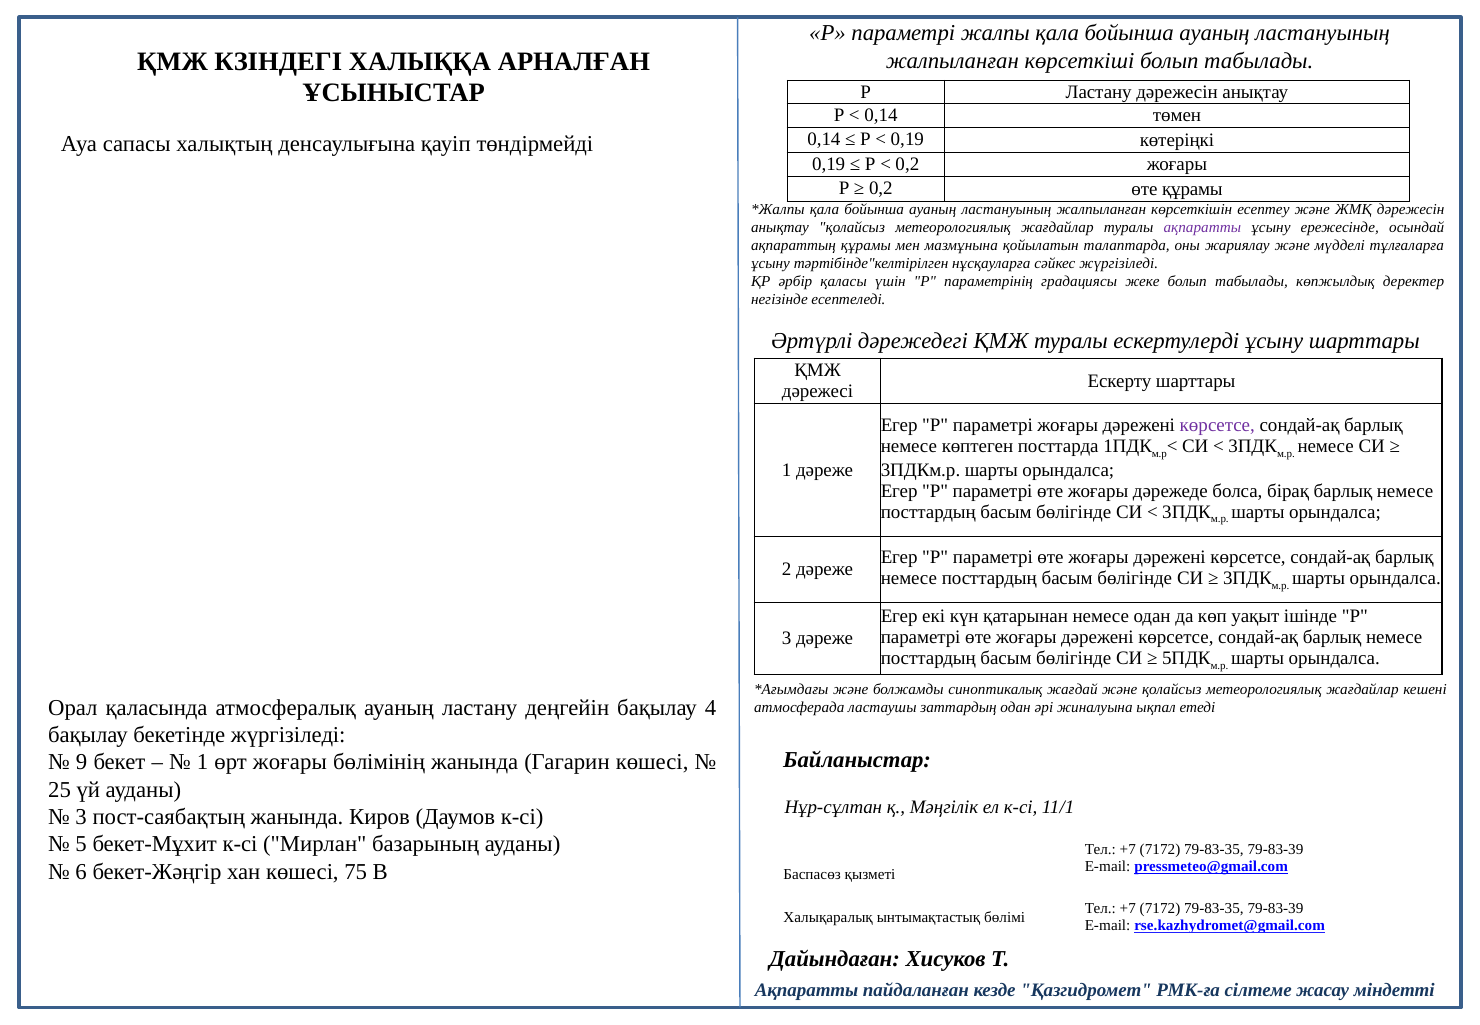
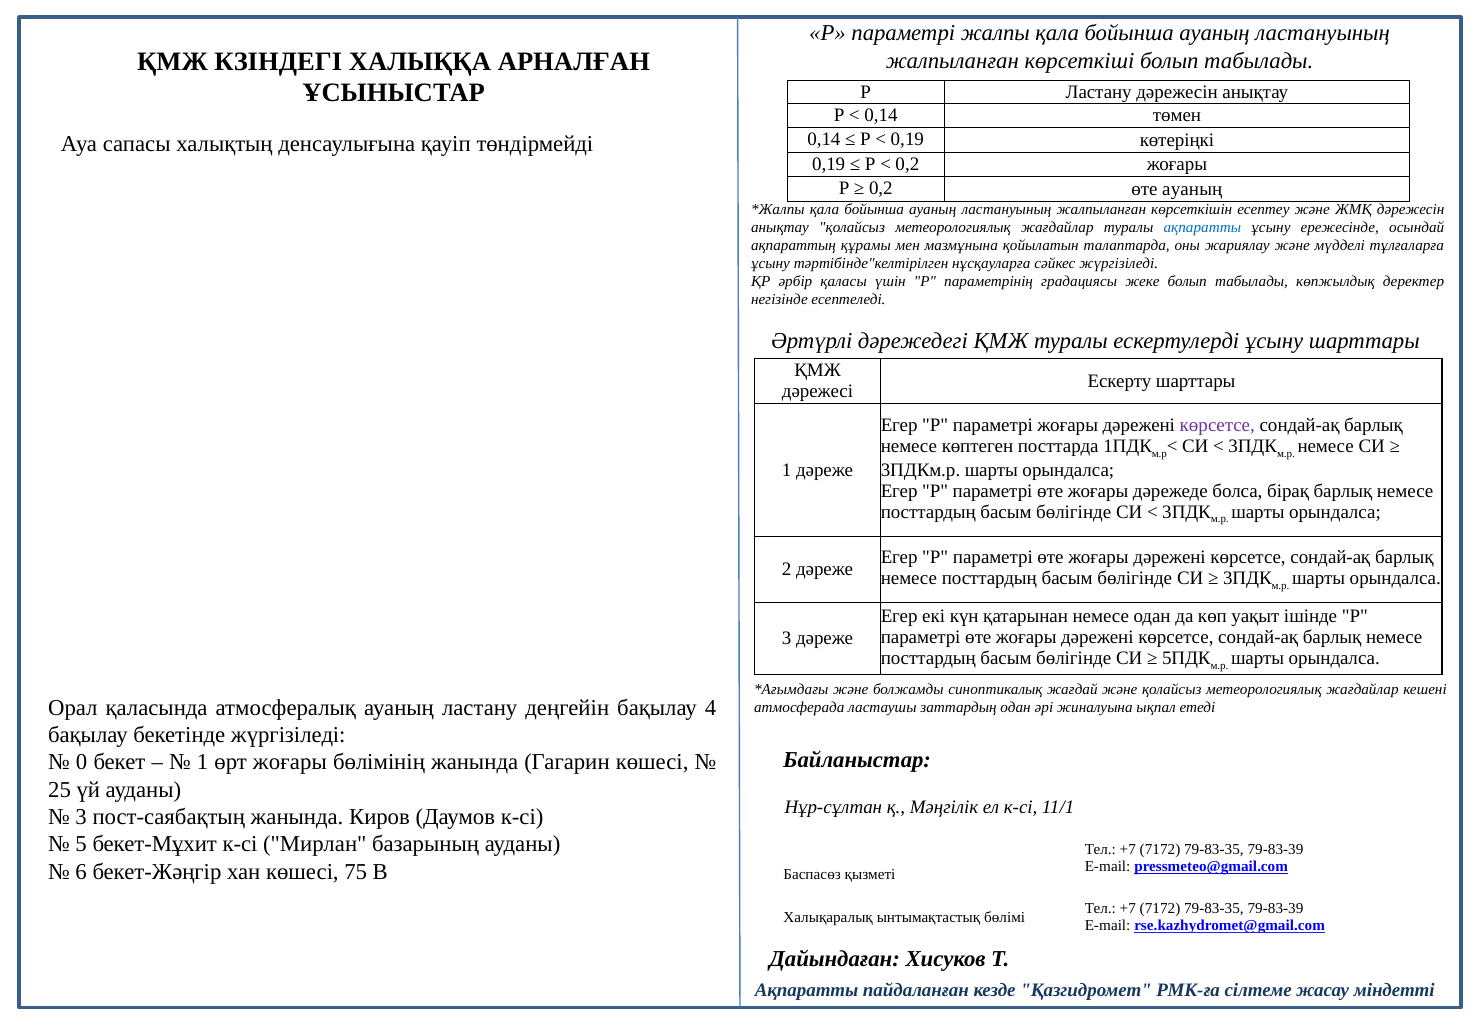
өте құрамы: құрамы -> ауаның (1192, 189)
ақпаратты colour: purple -> blue (1202, 227)
9: 9 -> 0 (82, 762)
